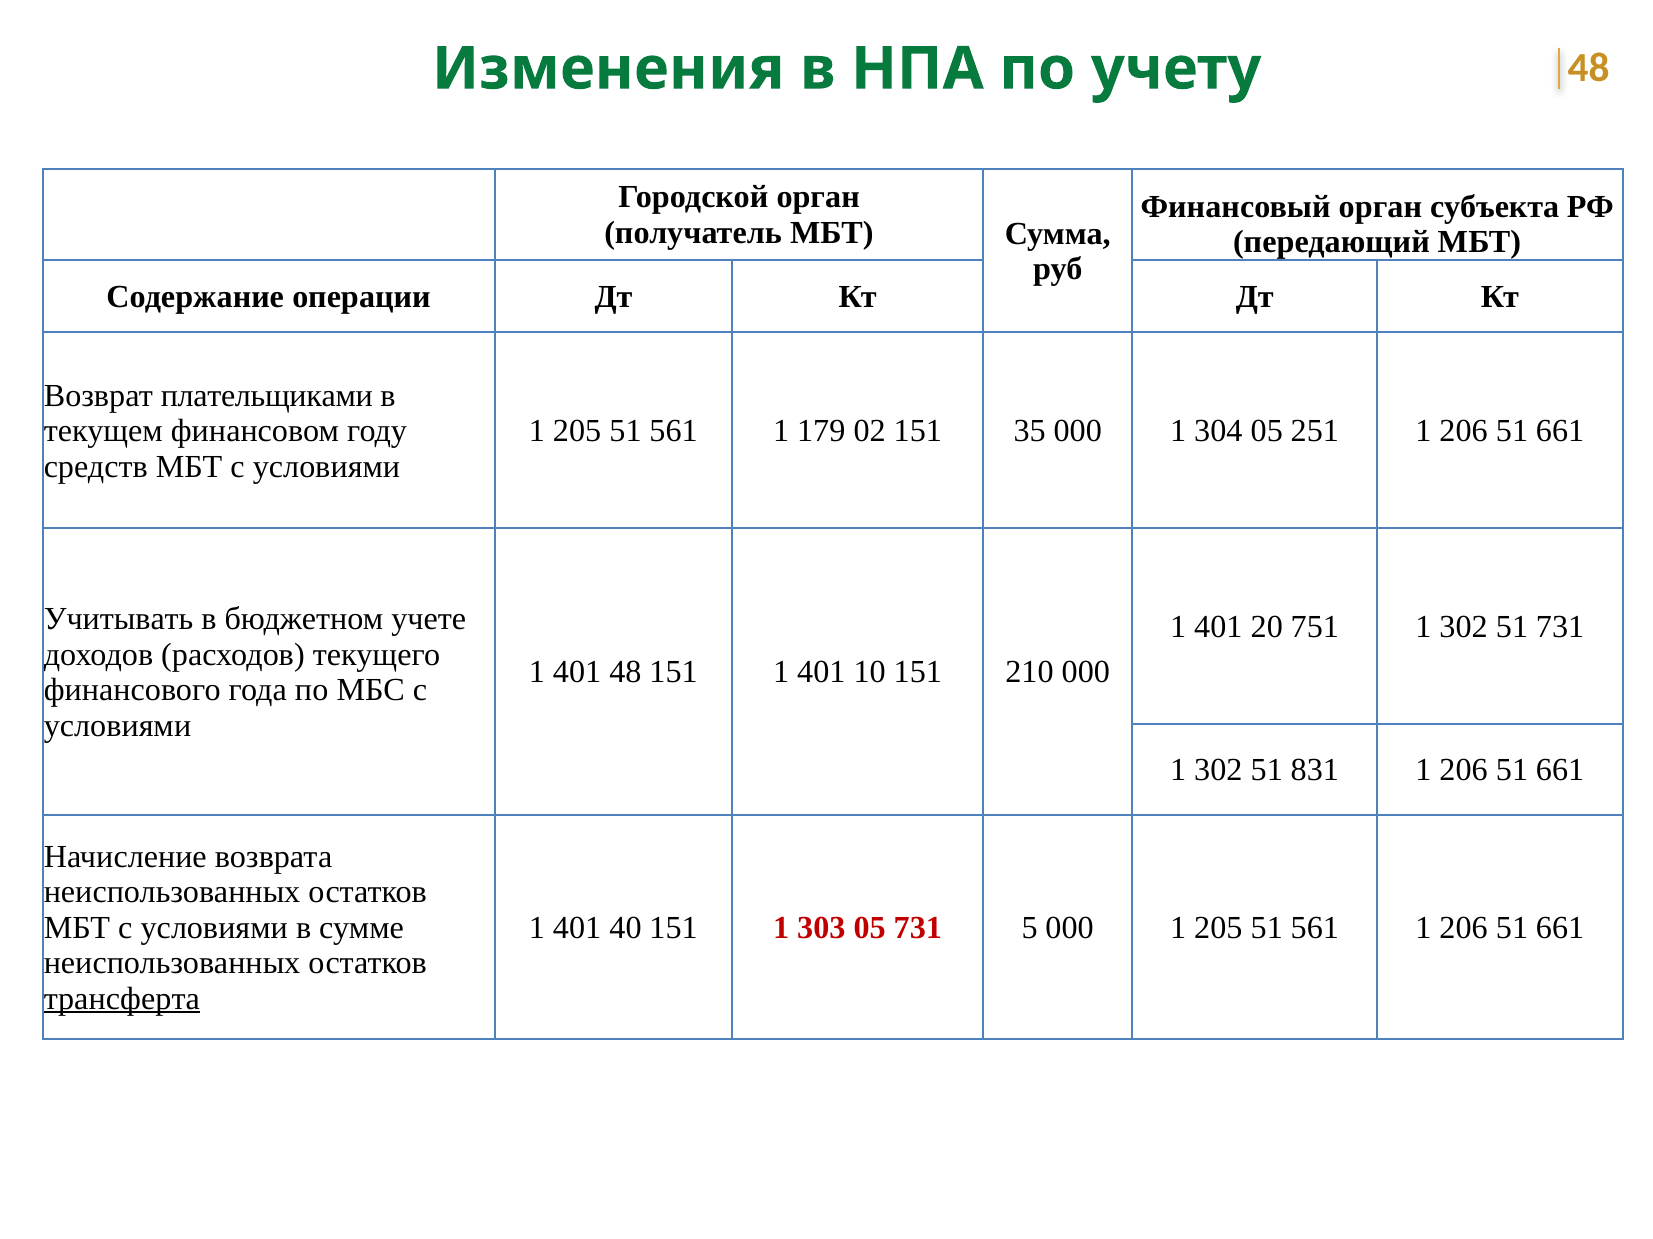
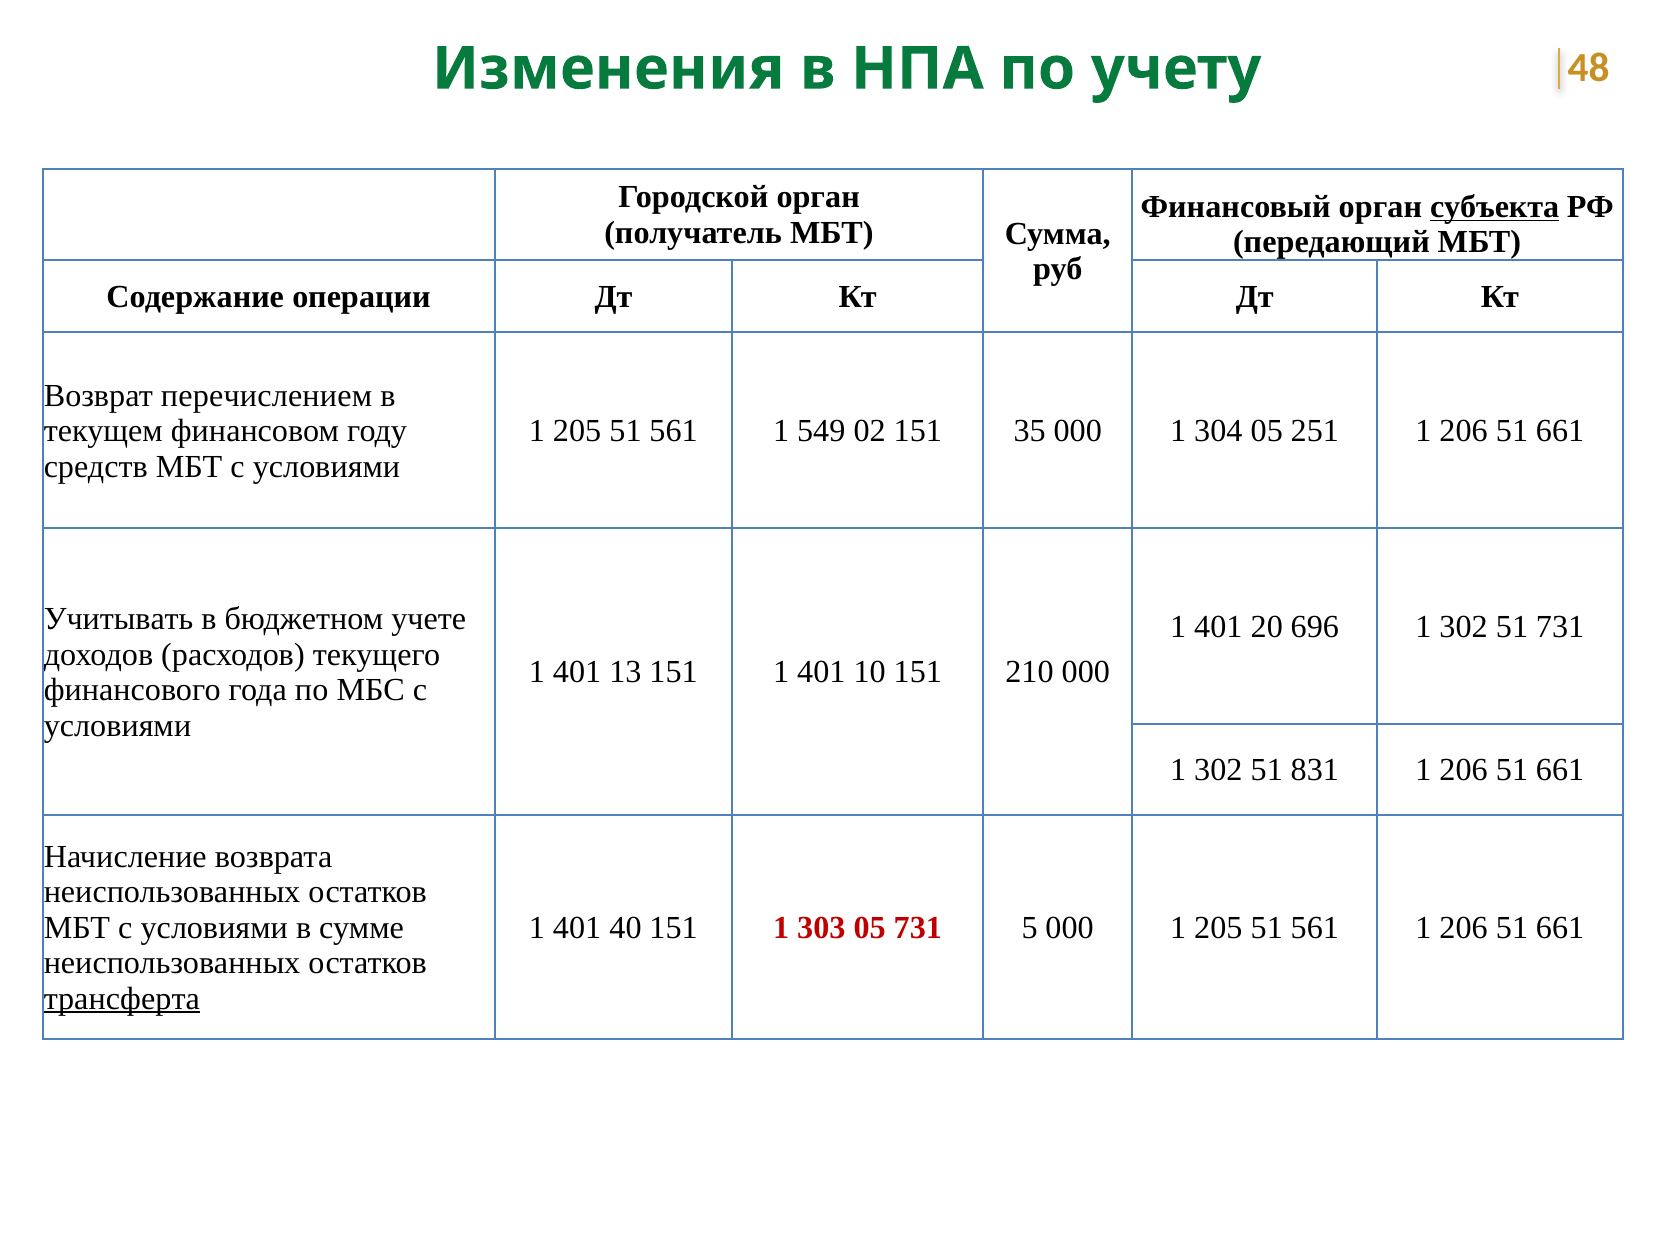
субъекта underline: none -> present (1495, 207)
плательщиками: плательщиками -> перечислением (266, 396)
179: 179 -> 549 (821, 431)
751: 751 -> 696 (1315, 627)
401 48: 48 -> 13 (625, 673)
